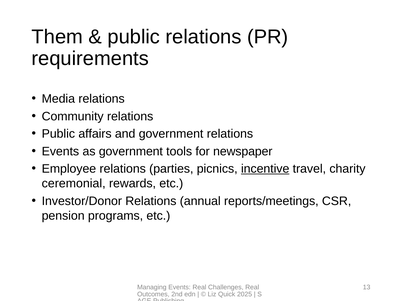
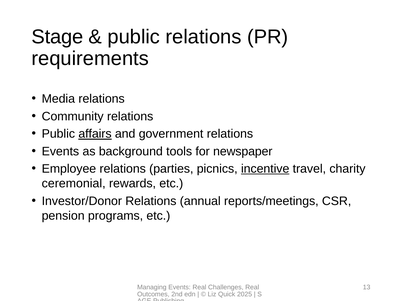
Them: Them -> Stage (57, 37)
affairs underline: none -> present (95, 134)
as government: government -> background (131, 152)
